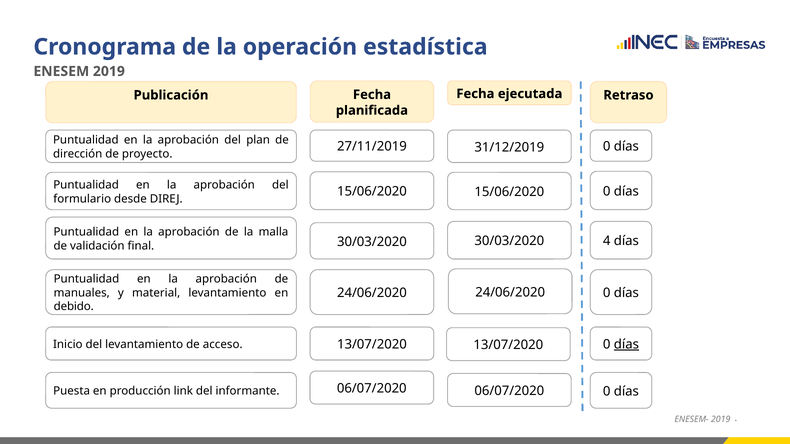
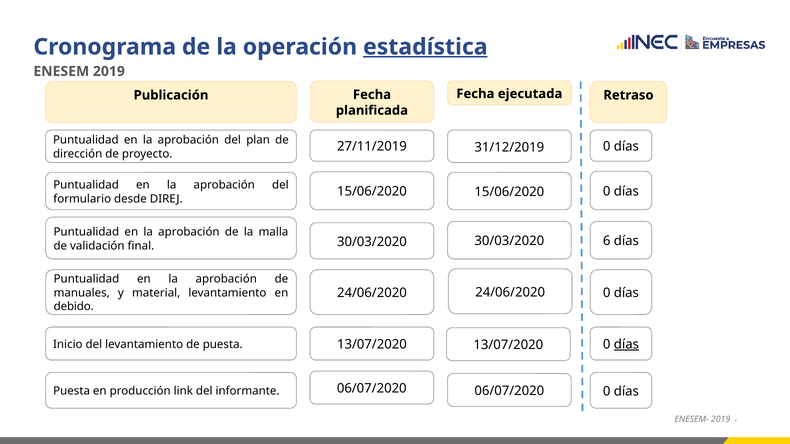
estadística underline: none -> present (425, 47)
4: 4 -> 6 (607, 241)
de acceso: acceso -> puesta (223, 345)
